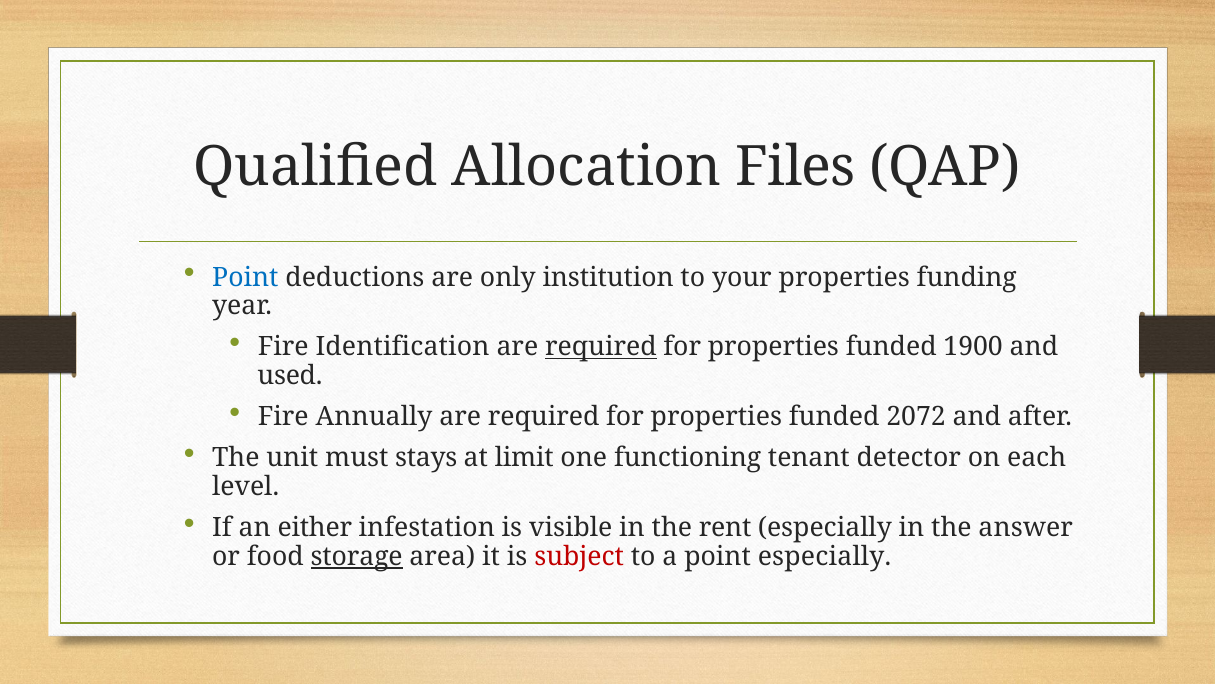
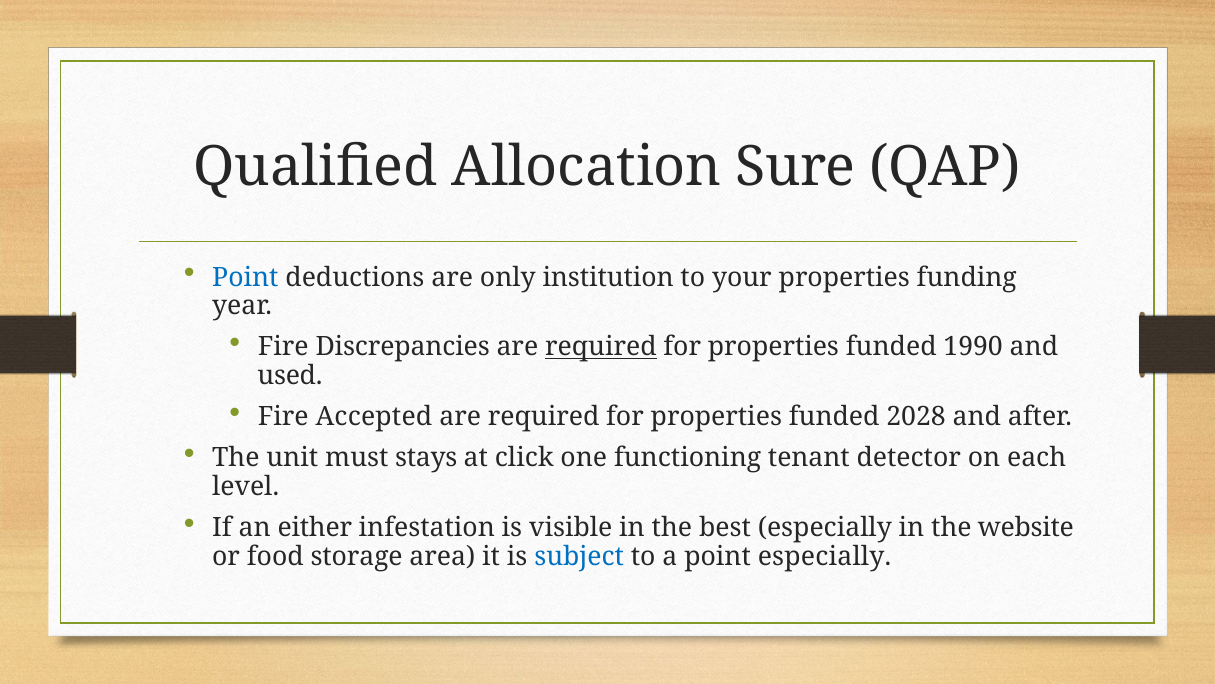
Files: Files -> Sure (796, 167)
Identification: Identification -> Discrepancies (403, 347)
1900: 1900 -> 1990 (973, 347)
Annually: Annually -> Accepted (374, 417)
2072: 2072 -> 2028 (916, 417)
limit: limit -> click (524, 458)
rent: rent -> best (725, 527)
answer: answer -> website (1026, 527)
storage underline: present -> none (357, 556)
subject colour: red -> blue (579, 556)
